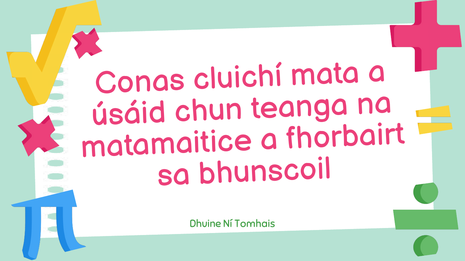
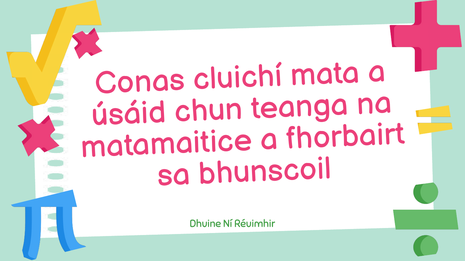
Tomhais: Tomhais -> Réuimhir (255, 224)
